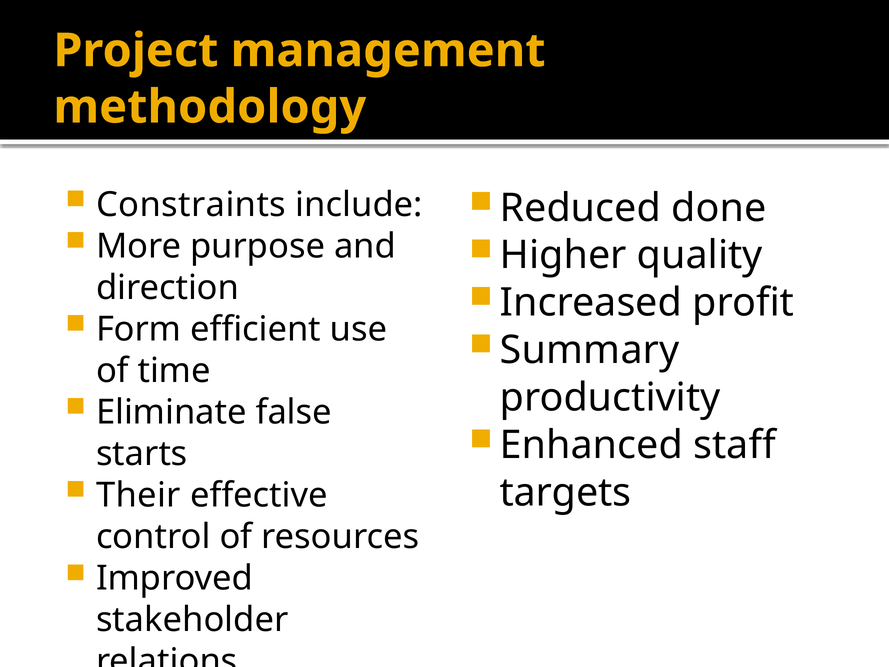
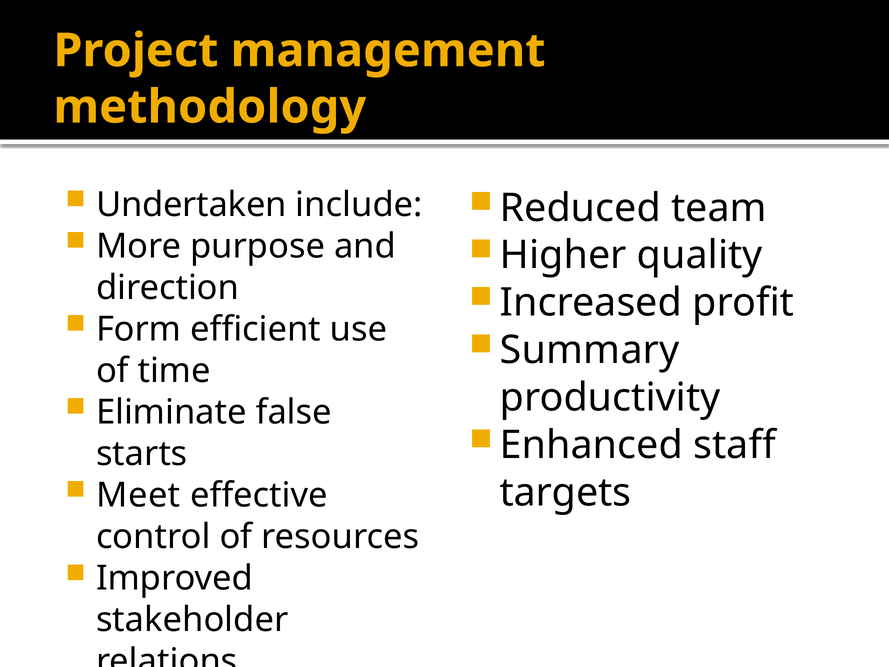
Constraints: Constraints -> Undertaken (191, 205)
done: done -> team (719, 208)
Their: Their -> Meet (138, 495)
